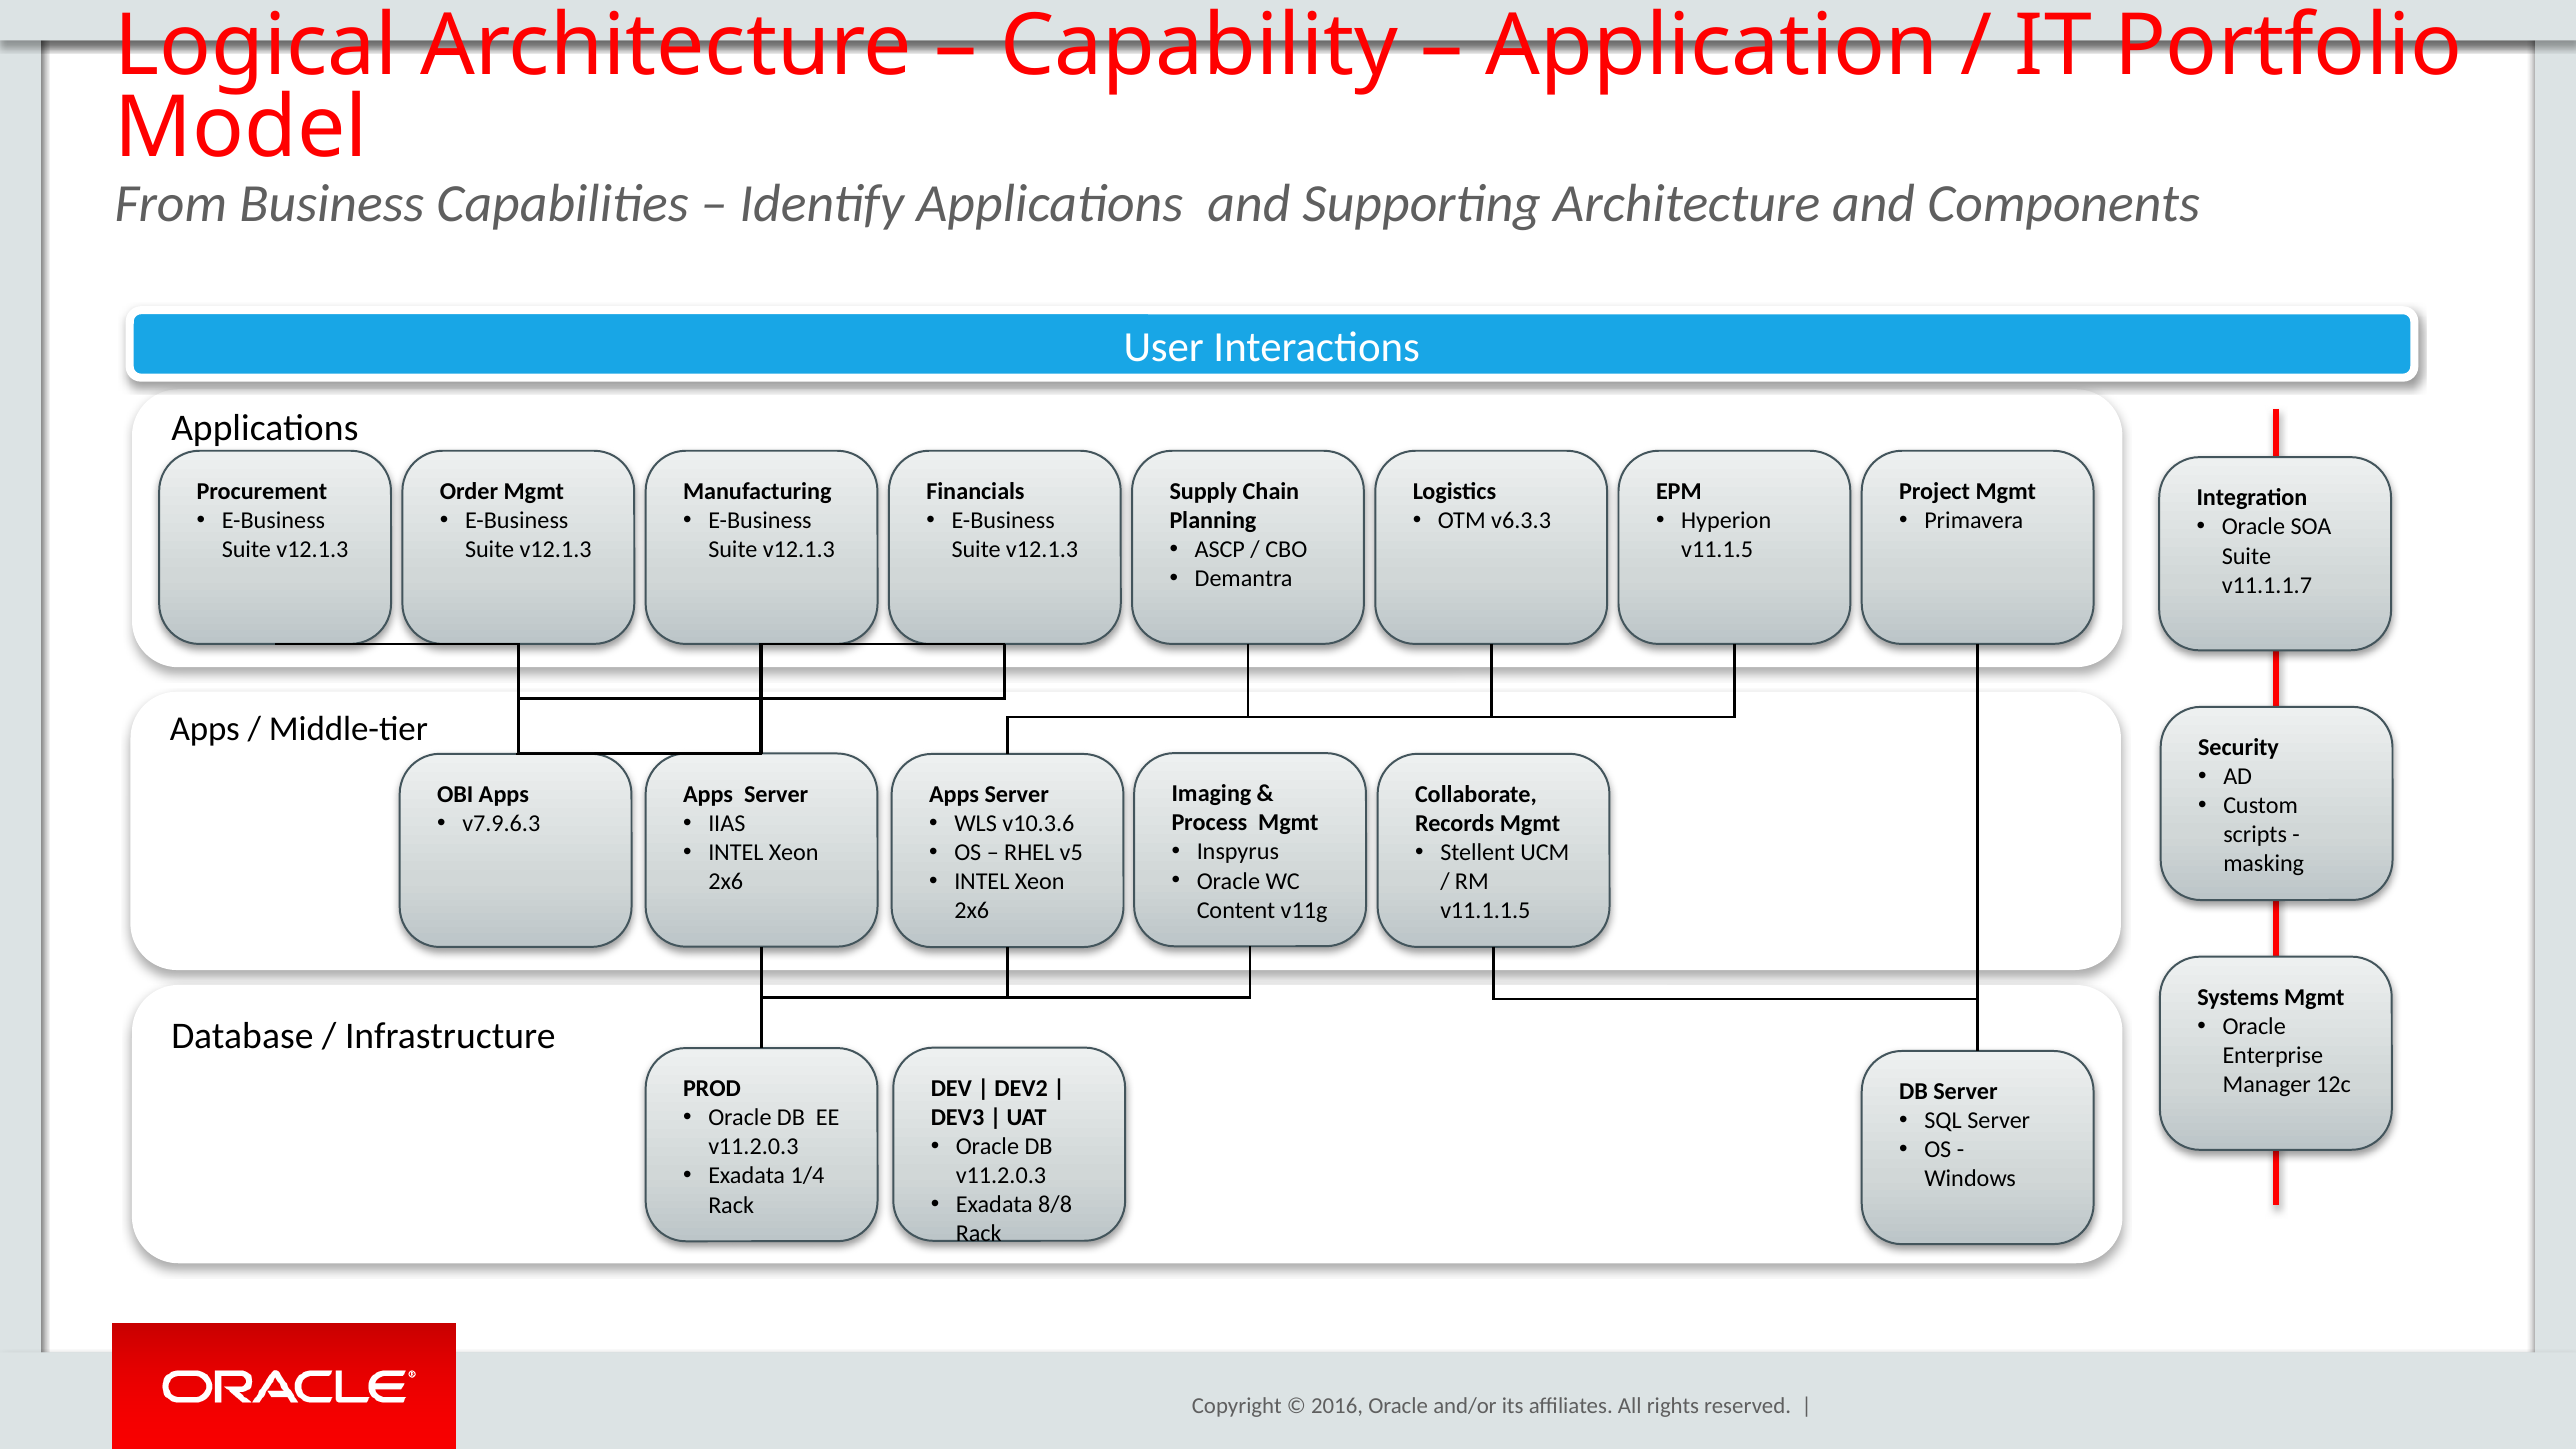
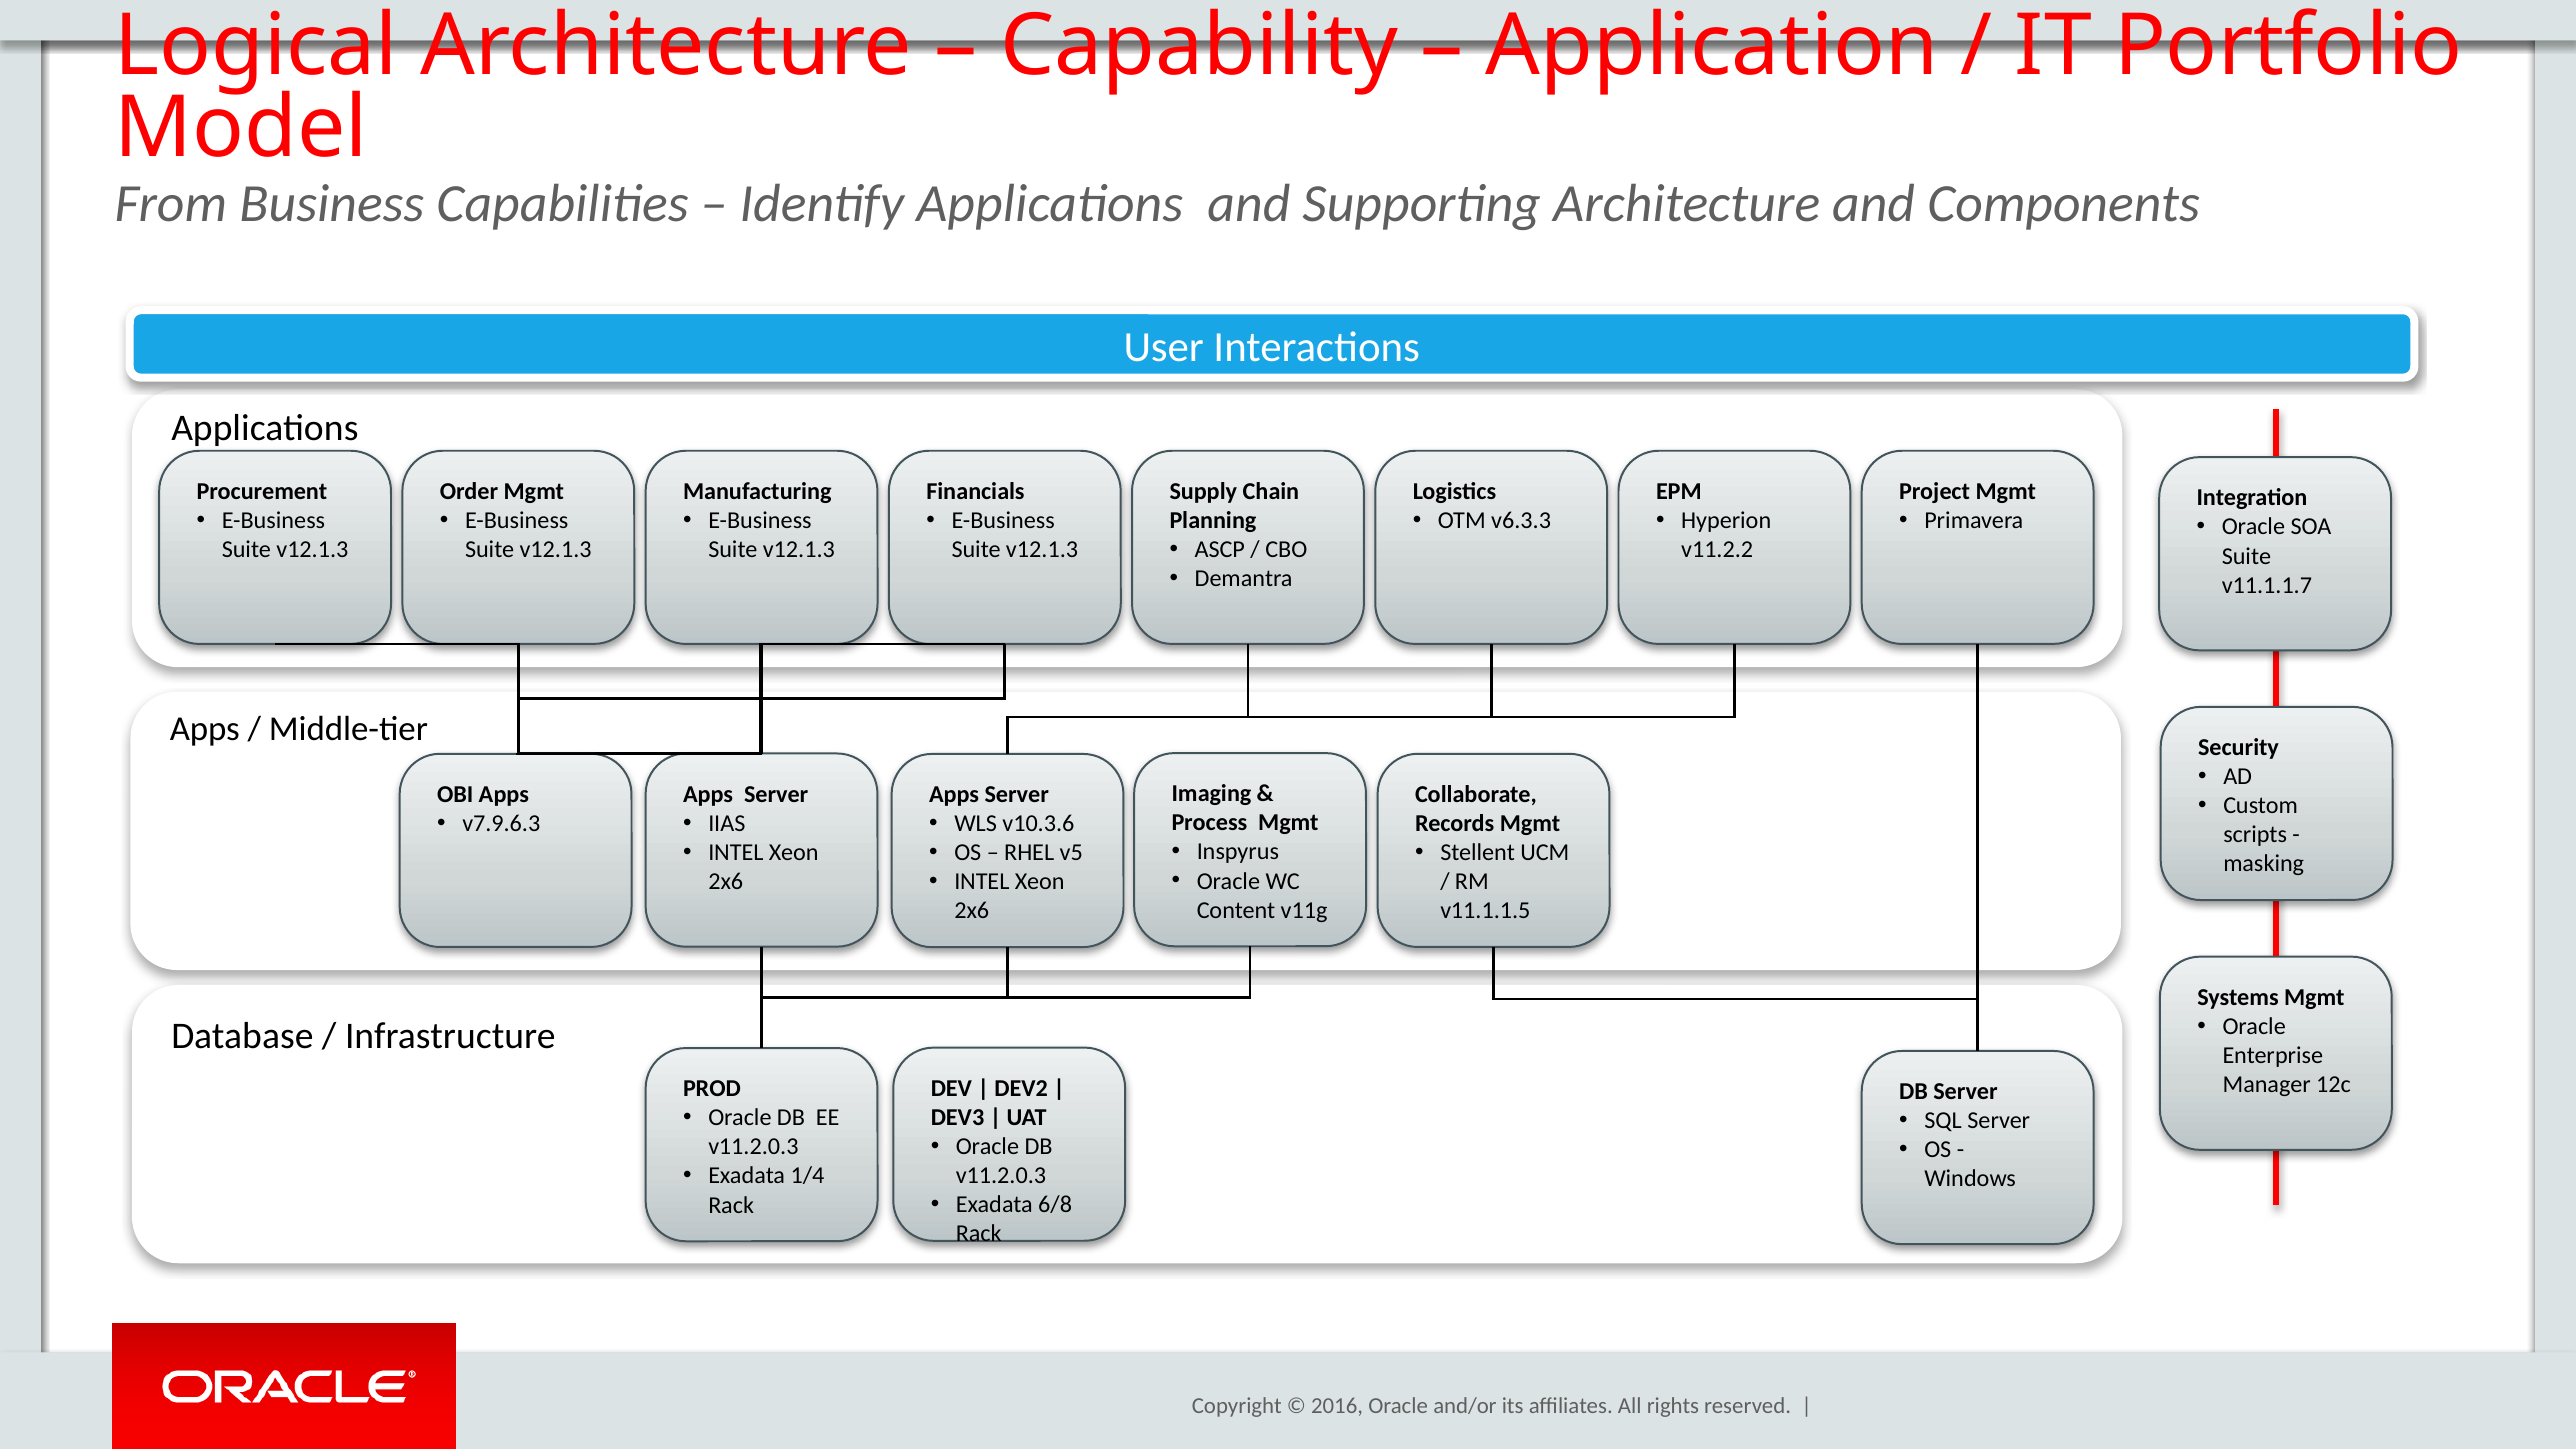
v11.1.5: v11.1.5 -> v11.2.2 (1717, 550)
8/8: 8/8 -> 6/8 (1055, 1205)
